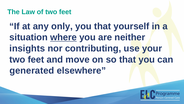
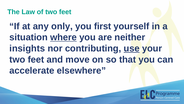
you that: that -> first (103, 26)
use underline: none -> present (132, 48)
generated: generated -> accelerate (32, 70)
